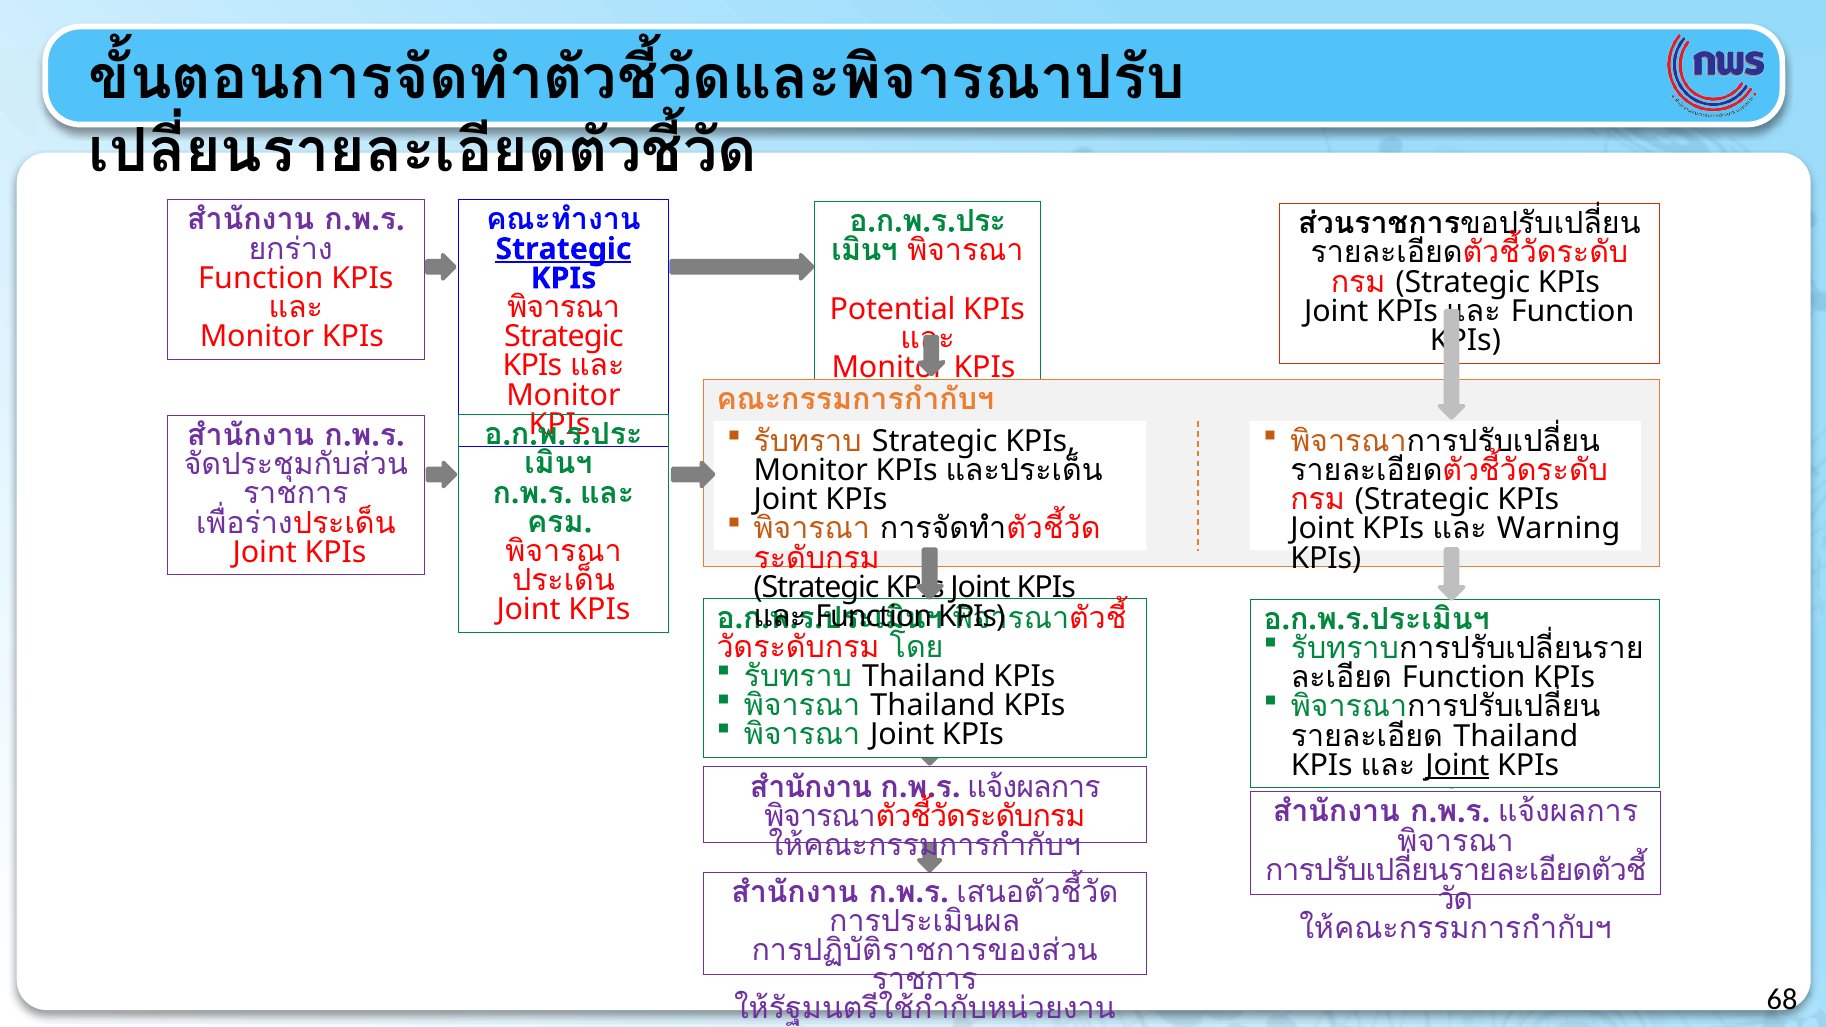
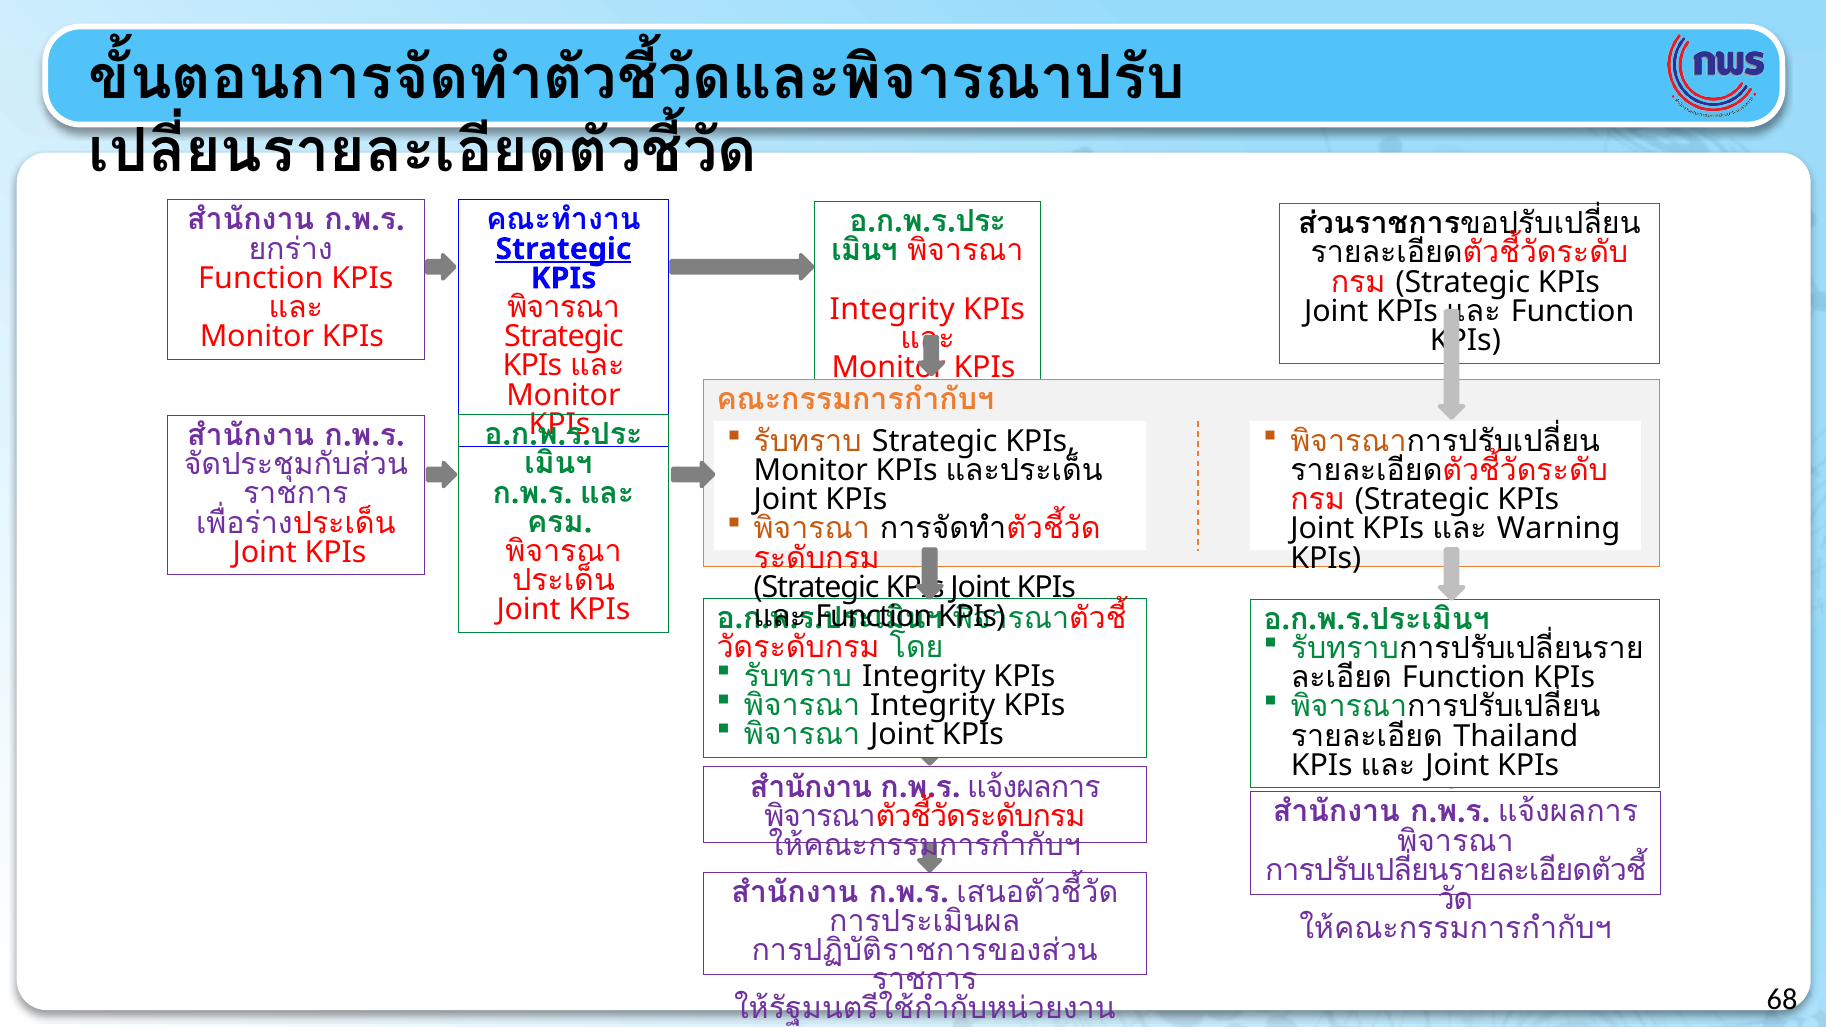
Potential: Potential -> Integrity (892, 309)
Thailand: Thailand -> Integrity (924, 677)
Thailand: Thailand -> Integrity (933, 706)
Joint underline: present -> none (1457, 765)
